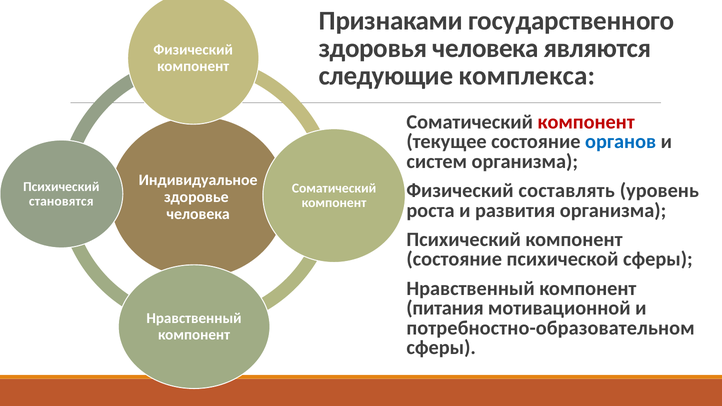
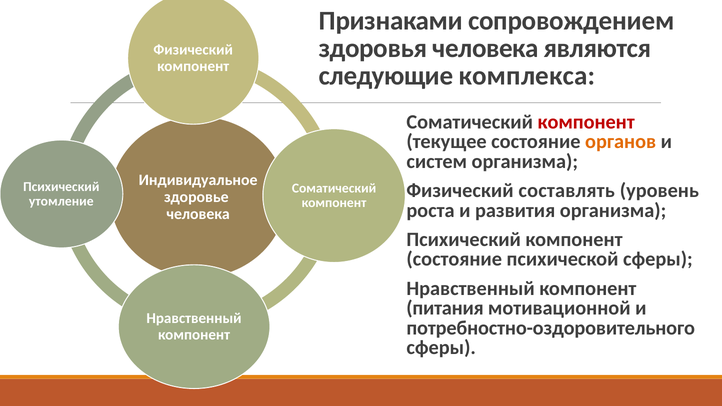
государственного: государственного -> сопровождением (571, 21)
органов colour: blue -> orange (621, 142)
становятся: становятся -> утомление (61, 201)
потребностно-образовательном: потребностно-образовательном -> потребностно-оздоровительного (551, 328)
